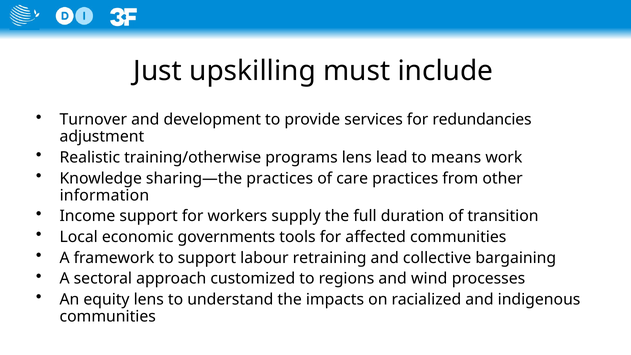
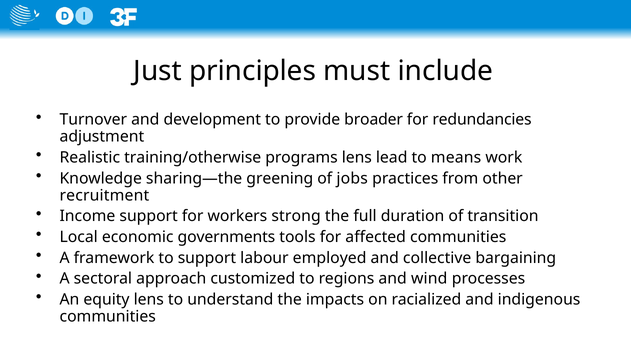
upskilling: upskilling -> principles (253, 71)
services: services -> broader (374, 120)
sharing—the practices: practices -> greening (280, 178)
care: care -> jobs (352, 178)
information: information -> recruitment (104, 195)
supply: supply -> strong (296, 216)
retraining: retraining -> employed (330, 258)
